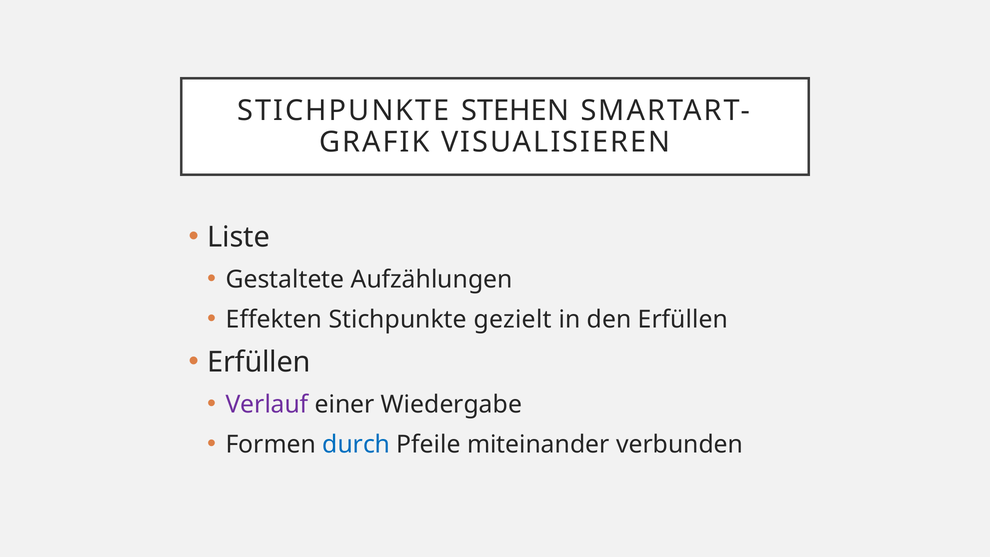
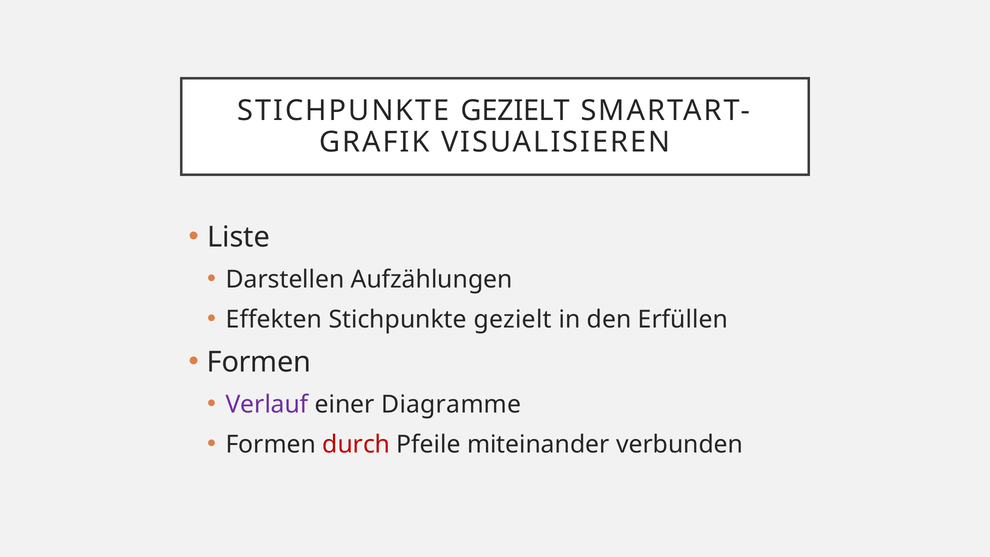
STEHEN: STEHEN -> GEZIELT (515, 111)
Gestaltete: Gestaltete -> Darstellen (285, 280)
Erfüllen: Erfüllen -> Formen (259, 362)
Wiedergabe: Wiedergabe -> Diagramme (451, 405)
durch colour: blue -> red (356, 445)
